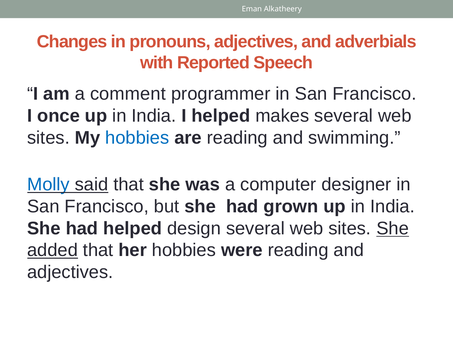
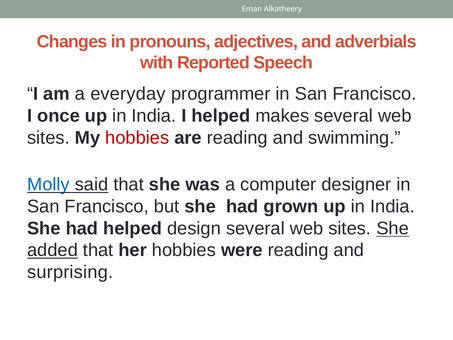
comment: comment -> everyday (128, 94)
hobbies colour: blue -> red (137, 138)
adjectives: adjectives -> surprising (70, 272)
